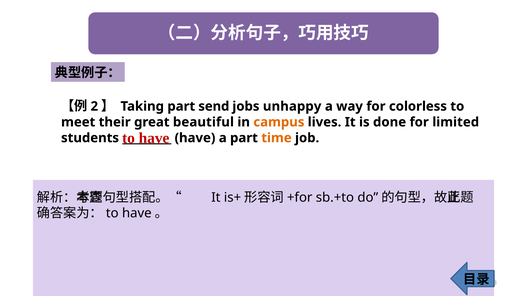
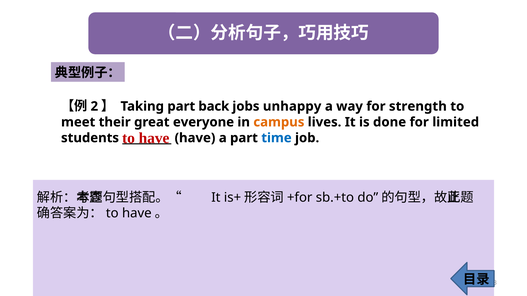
send: send -> back (214, 106)
colorless: colorless -> strength (418, 106)
beautiful: beautiful -> everyone (203, 122)
time colour: orange -> blue (276, 138)
